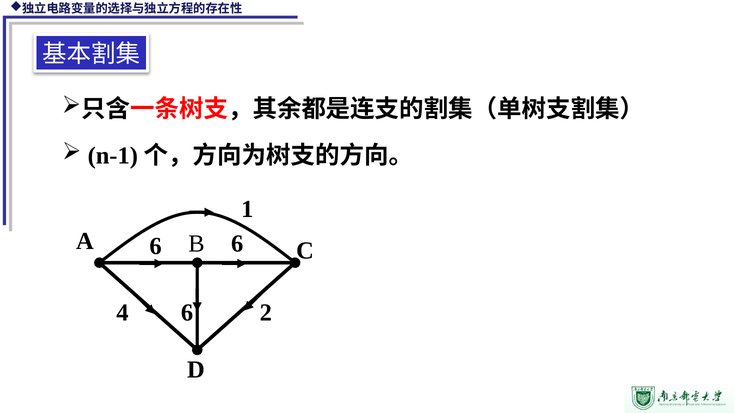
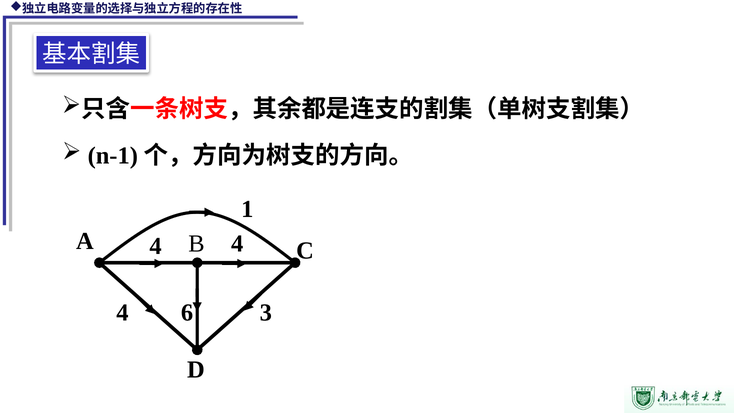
A 6: 6 -> 4 (156, 246)
B 6: 6 -> 4 (237, 244)
4 2: 2 -> 3 (266, 313)
